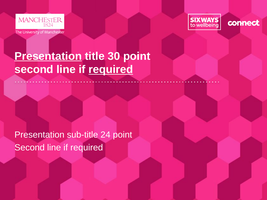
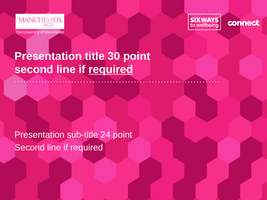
Presentation underline: present -> none (48, 56)
